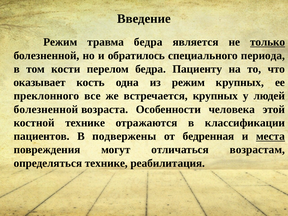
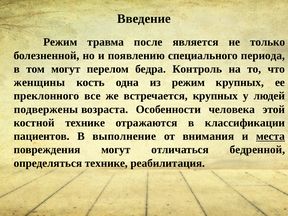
травма бедра: бедра -> после (148, 42)
только underline: present -> none (268, 42)
обратилось: обратилось -> появлению (136, 56)
том кости: кости -> могут (66, 69)
Пациенту: Пациенту -> Контроль (197, 69)
оказывает: оказывает -> женщины (39, 82)
болезненной: болезненной -> подвержены (46, 109)
подвержены: подвержены -> выполнение (124, 136)
бедренная: бедренная -> внимания (208, 136)
возрастам: возрастам -> бедренной (257, 150)
